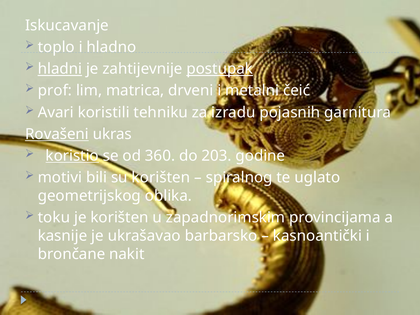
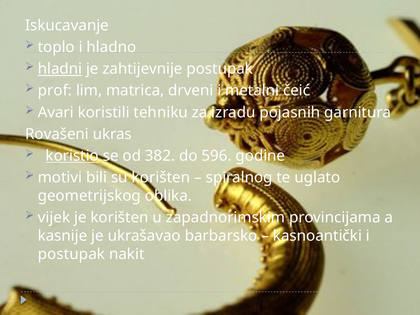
postupak underline: present -> none (220, 69)
Rovašeni underline: present -> none (57, 134)
360: 360 -> 382 (160, 156)
203: 203 -> 596 (217, 156)
toku: toku -> vijek (54, 218)
brončane: brončane -> postupak (71, 254)
